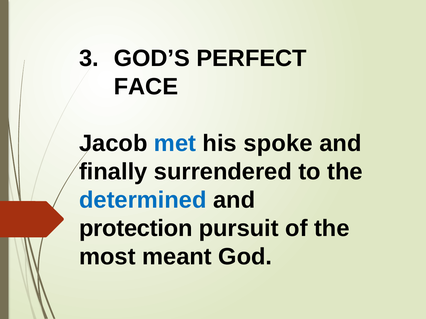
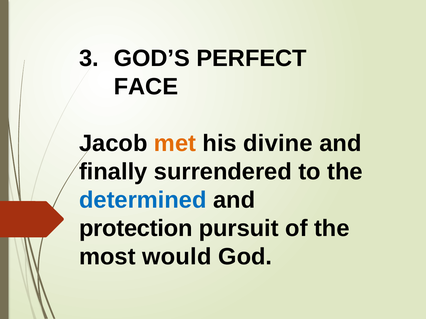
met colour: blue -> orange (175, 144)
spoke: spoke -> divine (278, 144)
meant: meant -> would (177, 257)
